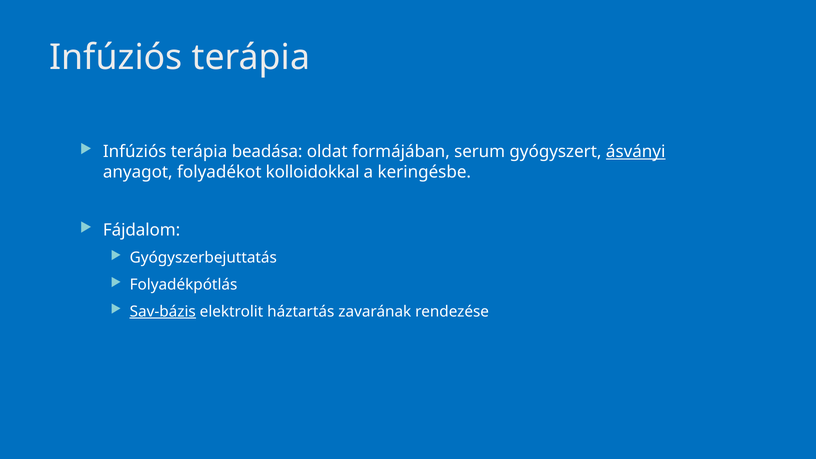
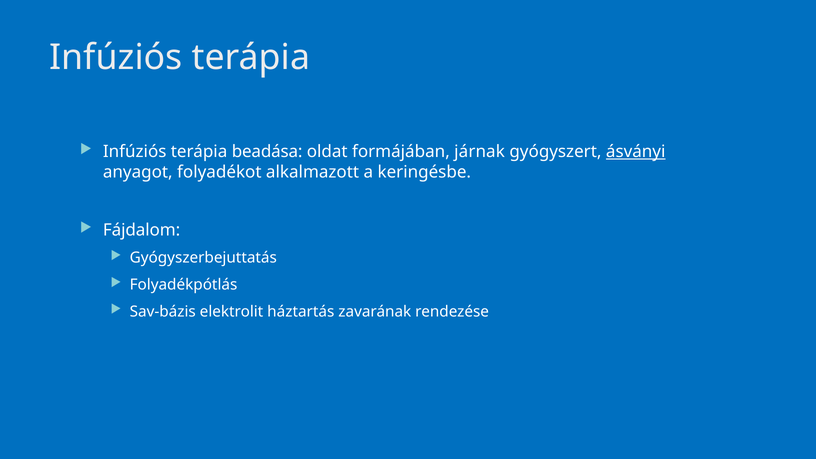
serum: serum -> járnak (480, 152)
kolloidokkal: kolloidokkal -> alkalmazott (313, 172)
Sav-bázis underline: present -> none (163, 312)
